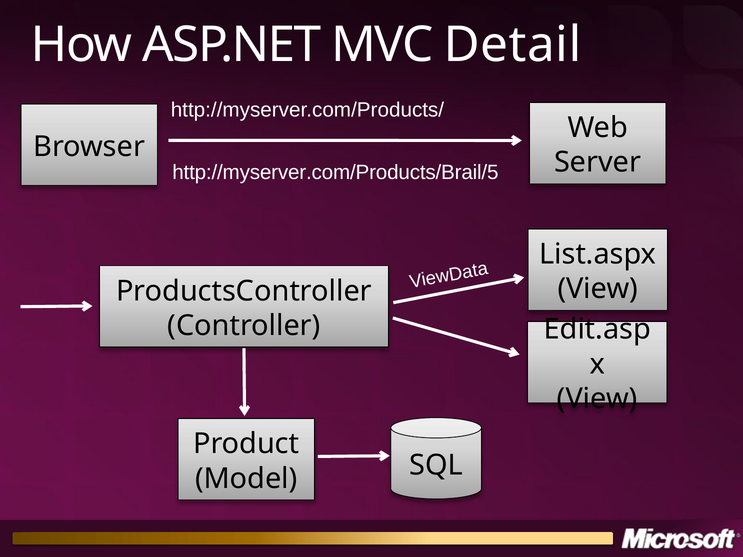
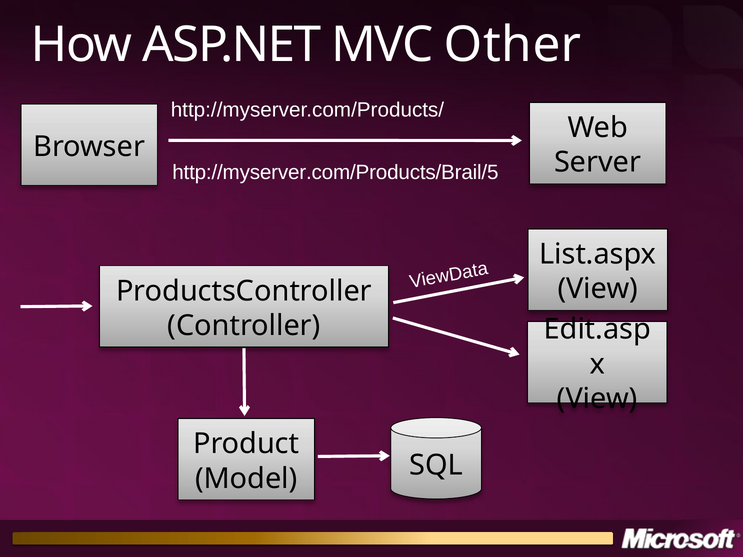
Detail: Detail -> Other (513, 45)
